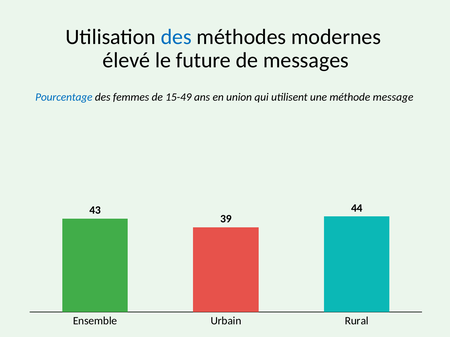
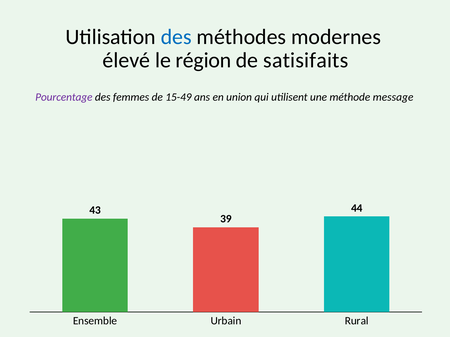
future: future -> région (203, 61)
messages: messages -> satisifaits (306, 61)
Pourcentage colour: blue -> purple (64, 97)
